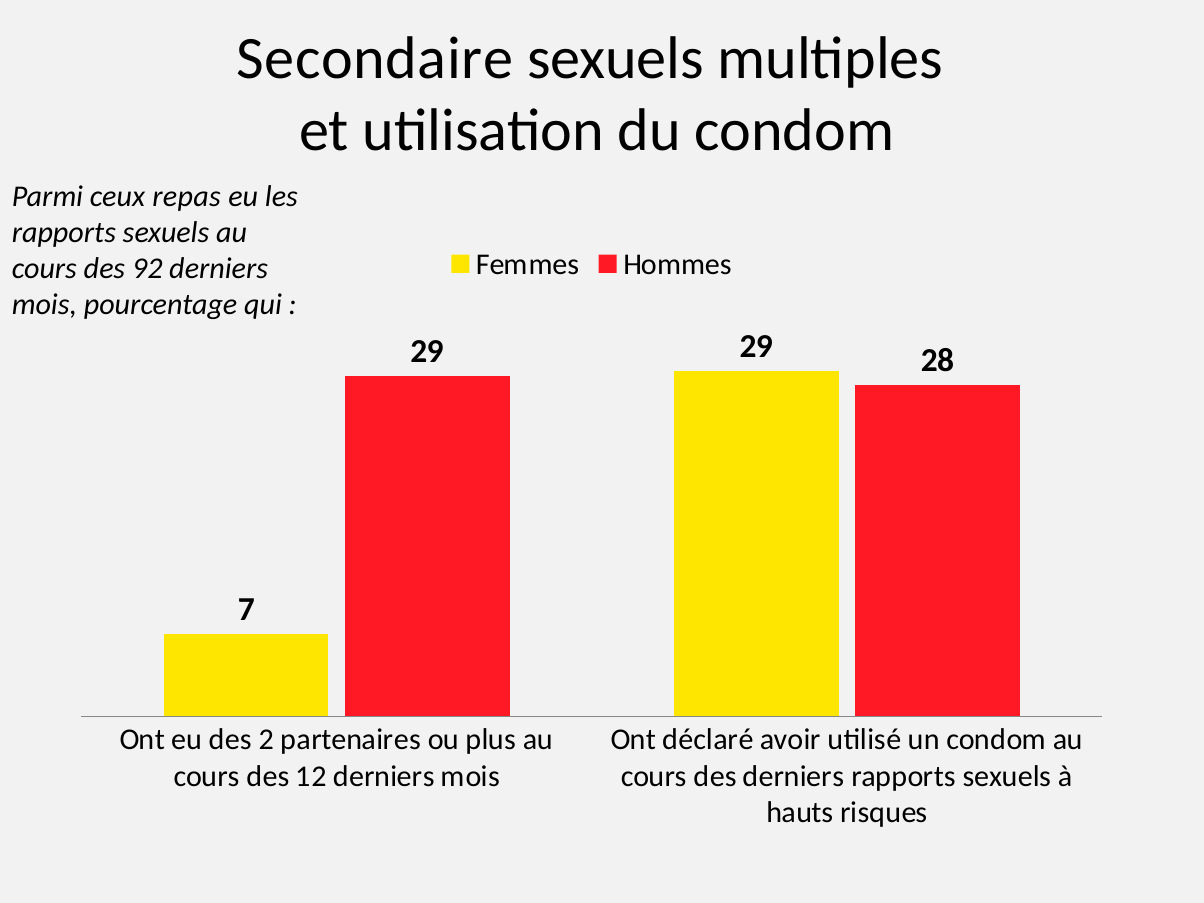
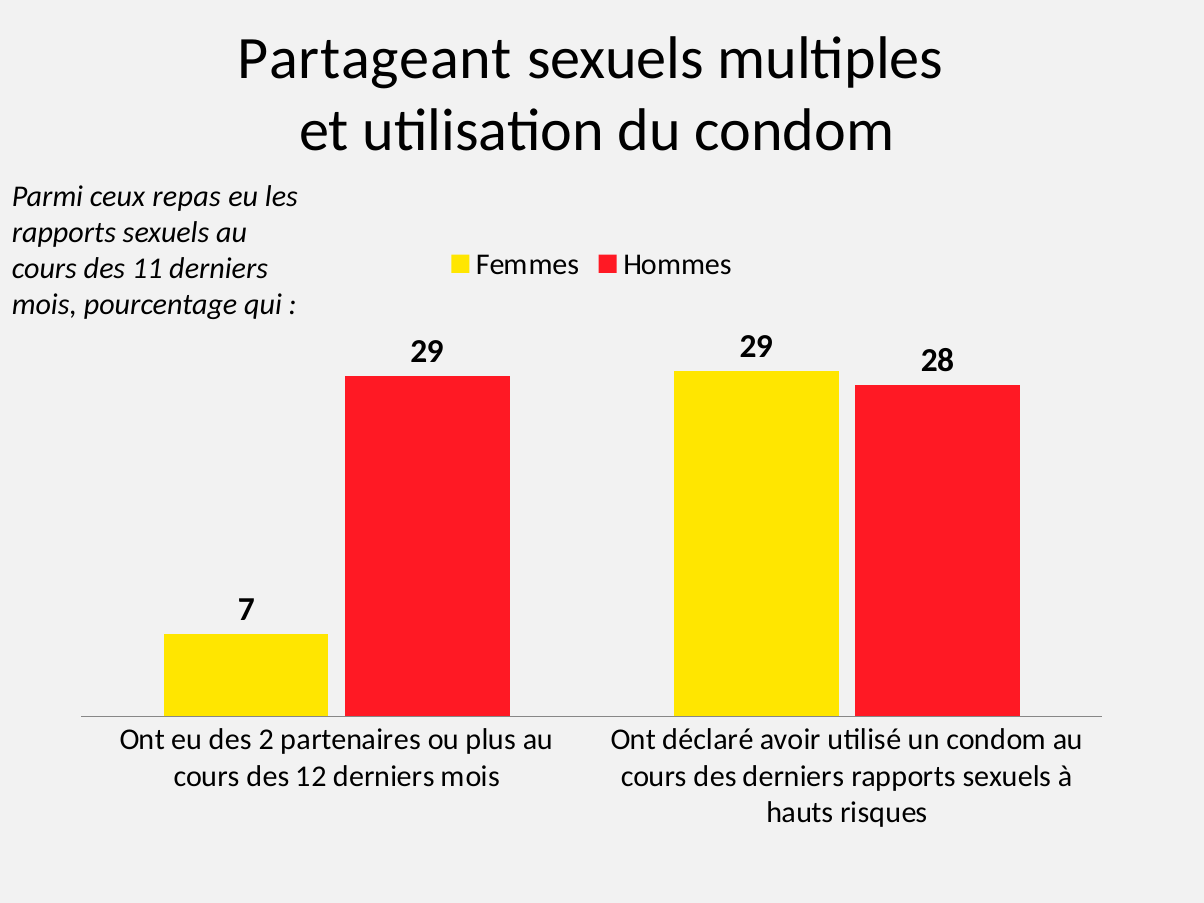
Secondaire: Secondaire -> Partageant (375, 59)
92: 92 -> 11 (147, 269)
